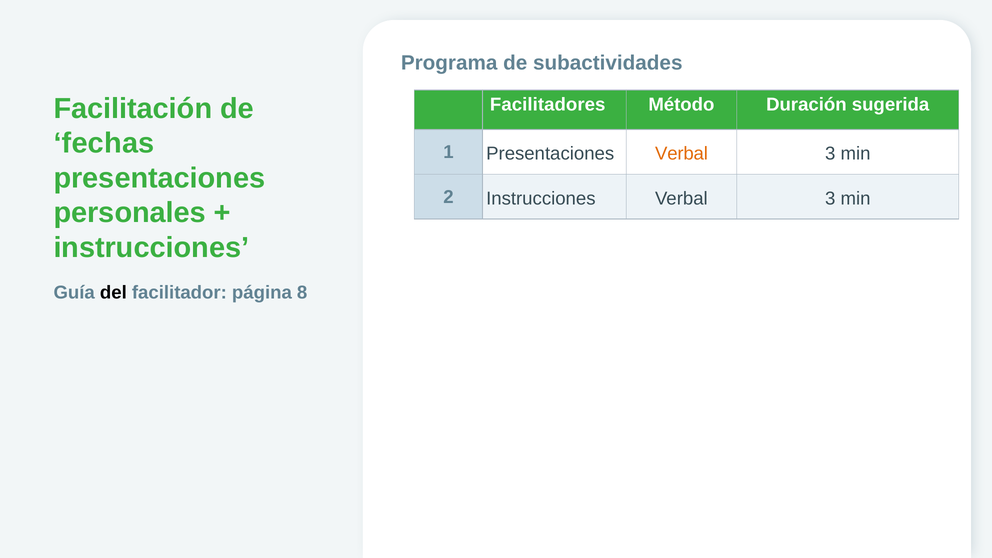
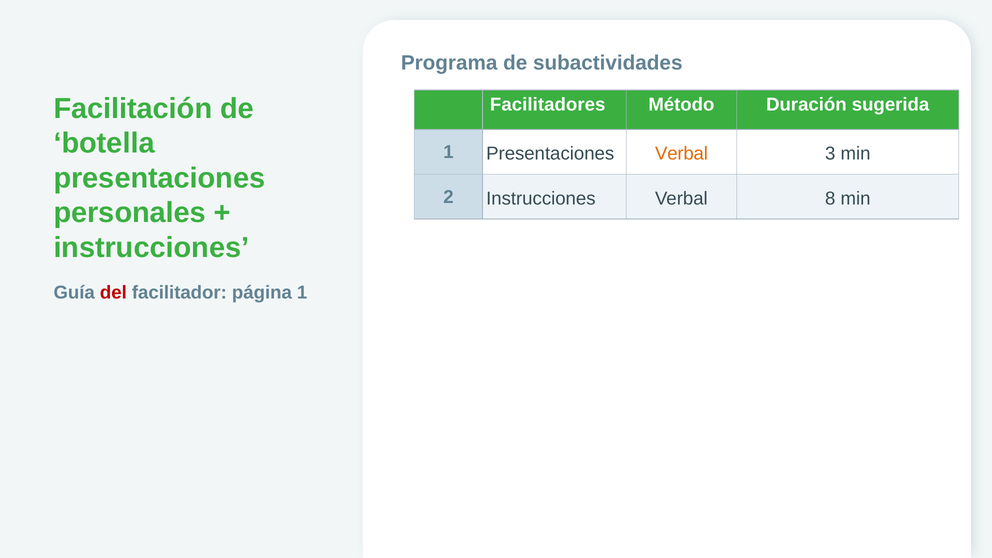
fechas: fechas -> botella (104, 143)
Instrucciones Verbal 3: 3 -> 8 (830, 199)
del colour: black -> red (113, 293)
página 8: 8 -> 1 (302, 293)
